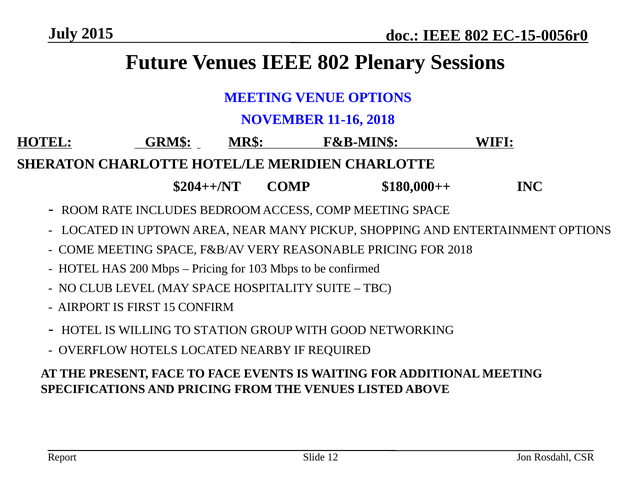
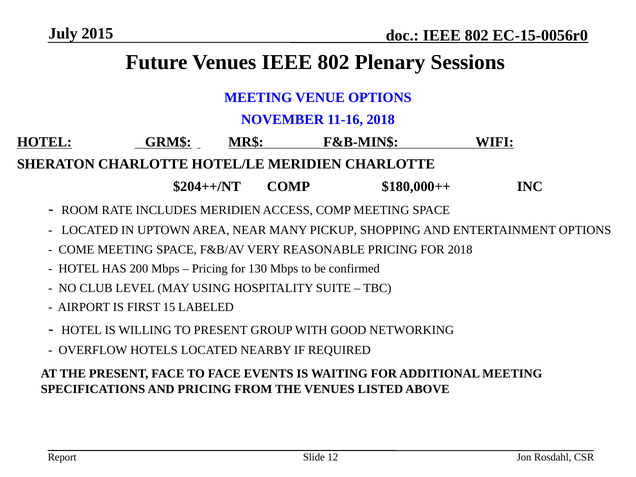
INCLUDES BEDROOM: BEDROOM -> MERIDIEN (230, 210)
103: 103 -> 130 (258, 269)
MAY SPACE: SPACE -> USING (211, 288)
CONFIRM: CONFIRM -> LABELED (206, 307)
TO STATION: STATION -> PRESENT (221, 330)
